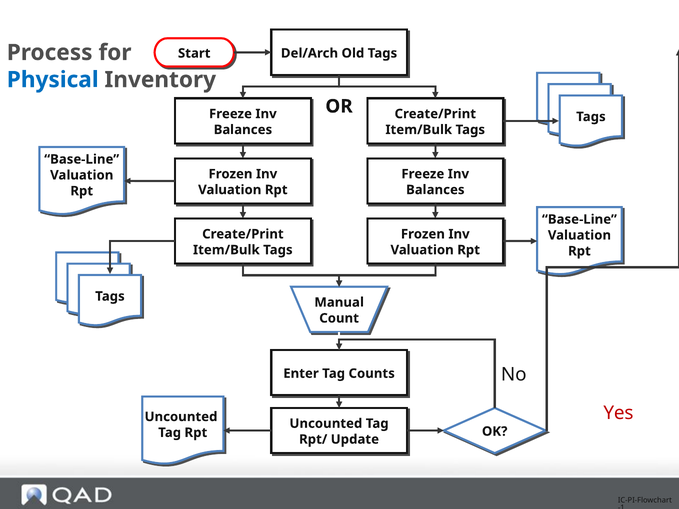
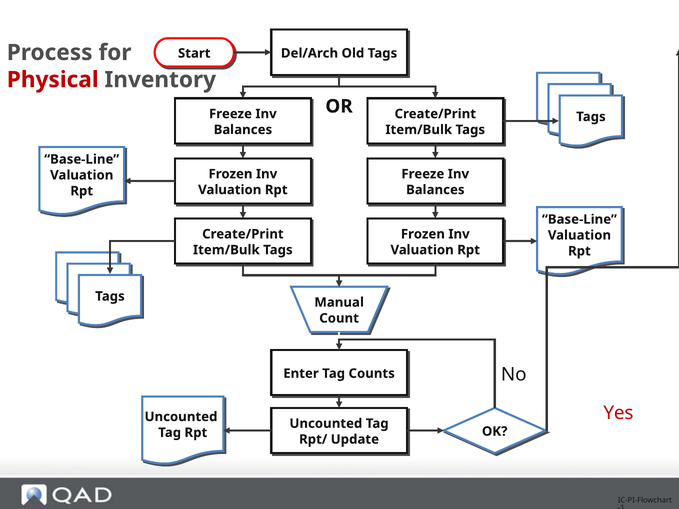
Physical colour: blue -> red (53, 80)
